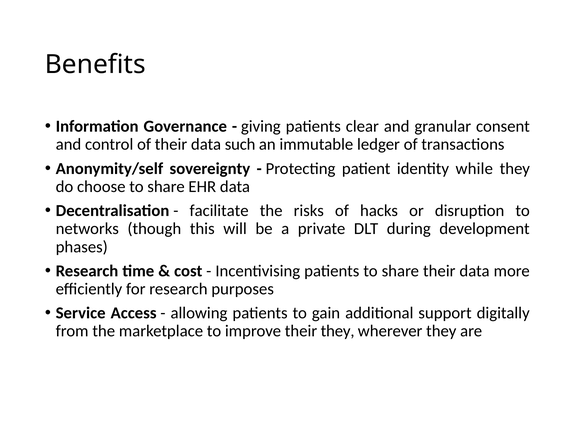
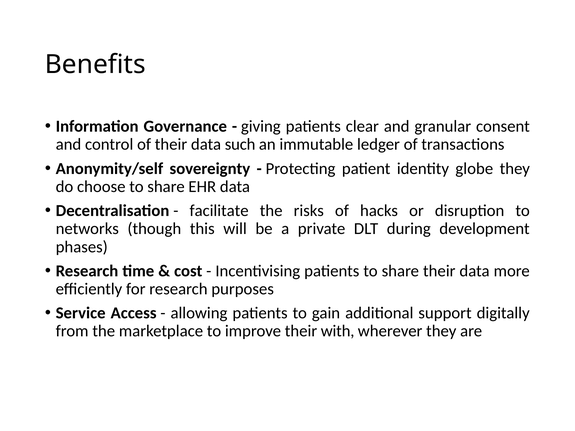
while: while -> globe (474, 169)
their they: they -> with (338, 331)
